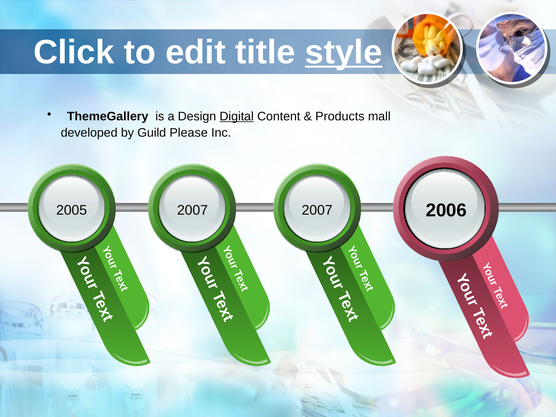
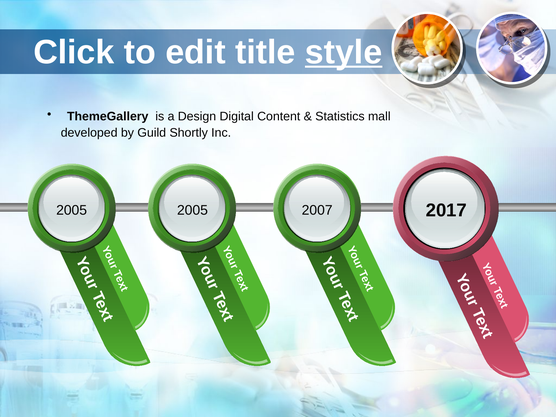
Digital underline: present -> none (237, 116)
Products: Products -> Statistics (340, 116)
Please: Please -> Shortly (189, 133)
2005 2007: 2007 -> 2005 (192, 210)
2006: 2006 -> 2017 (446, 211)
